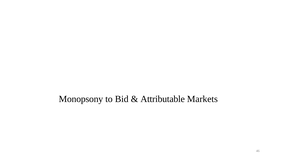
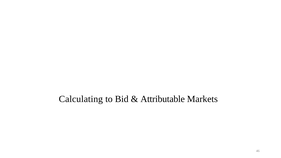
Monopsony: Monopsony -> Calculating (81, 99)
